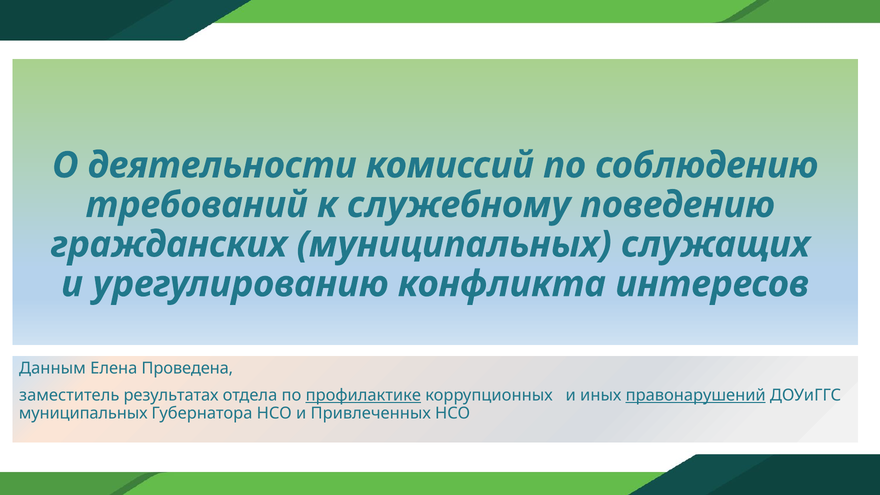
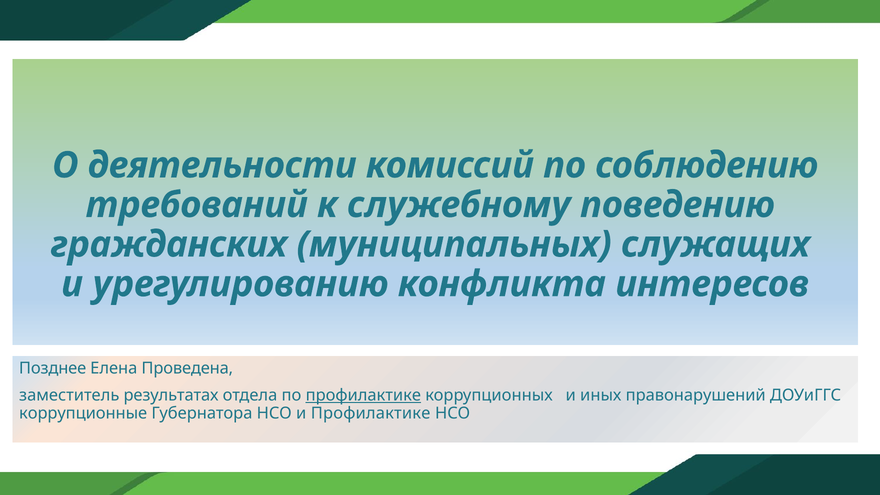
Данным: Данным -> Позднее (53, 368)
правонарушений underline: present -> none (696, 395)
муниципальных: муниципальных -> коррупционные (83, 413)
и Привлеченных: Привлеченных -> Профилактике (371, 413)
